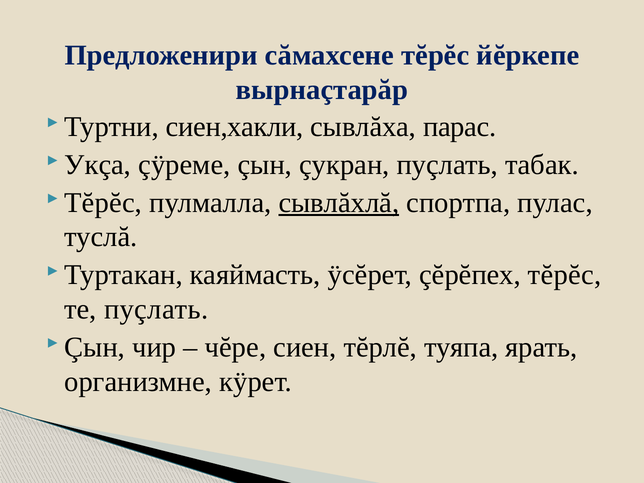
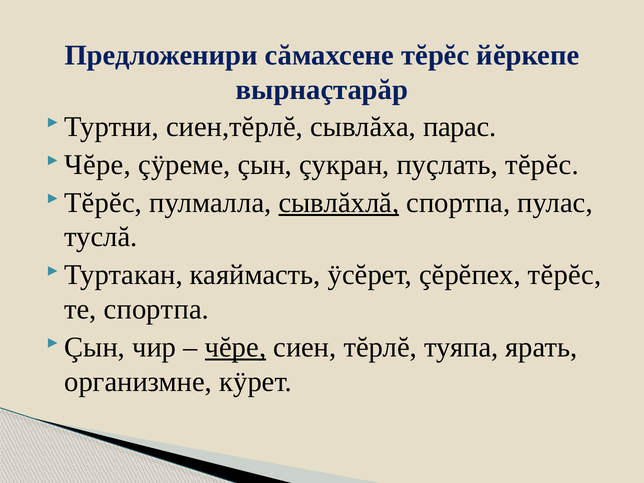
сиен,хакли: сиен,хакли -> сиен,тĕрлĕ (235, 127)
Укçа: Укçа -> Чĕре (98, 165)
пуçлать табак: табак -> тĕрĕс (542, 165)
те пуçлать: пуçлать -> спортпа (156, 309)
чĕре underline: none -> present (236, 347)
